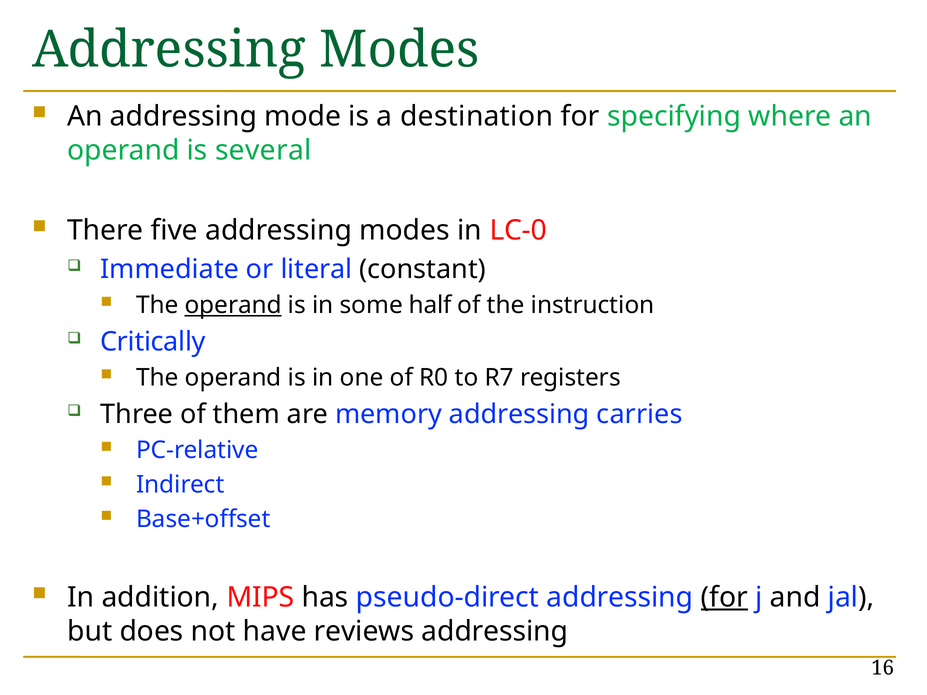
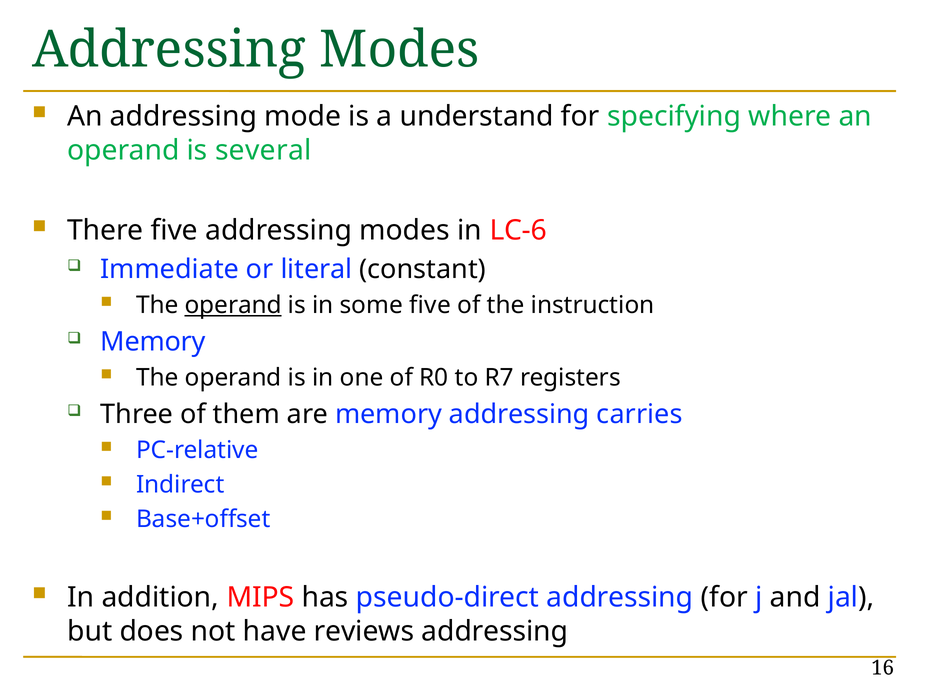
destination: destination -> understand (477, 116)
LC-0: LC-0 -> LC-6 (518, 231)
some half: half -> five (430, 305)
Critically: Critically -> Memory (153, 342)
for underline: present -> none (724, 598)
